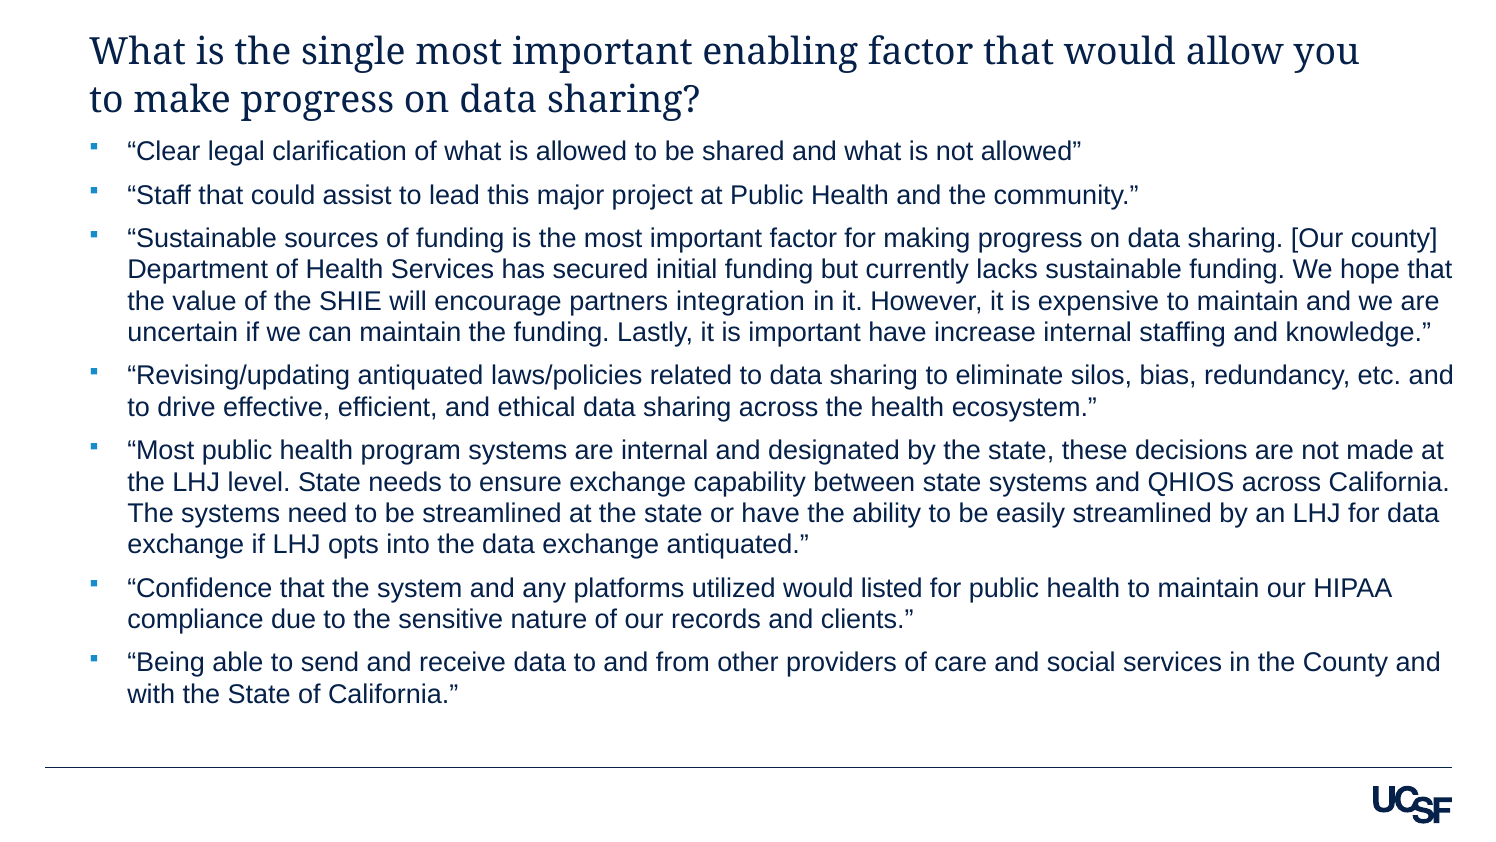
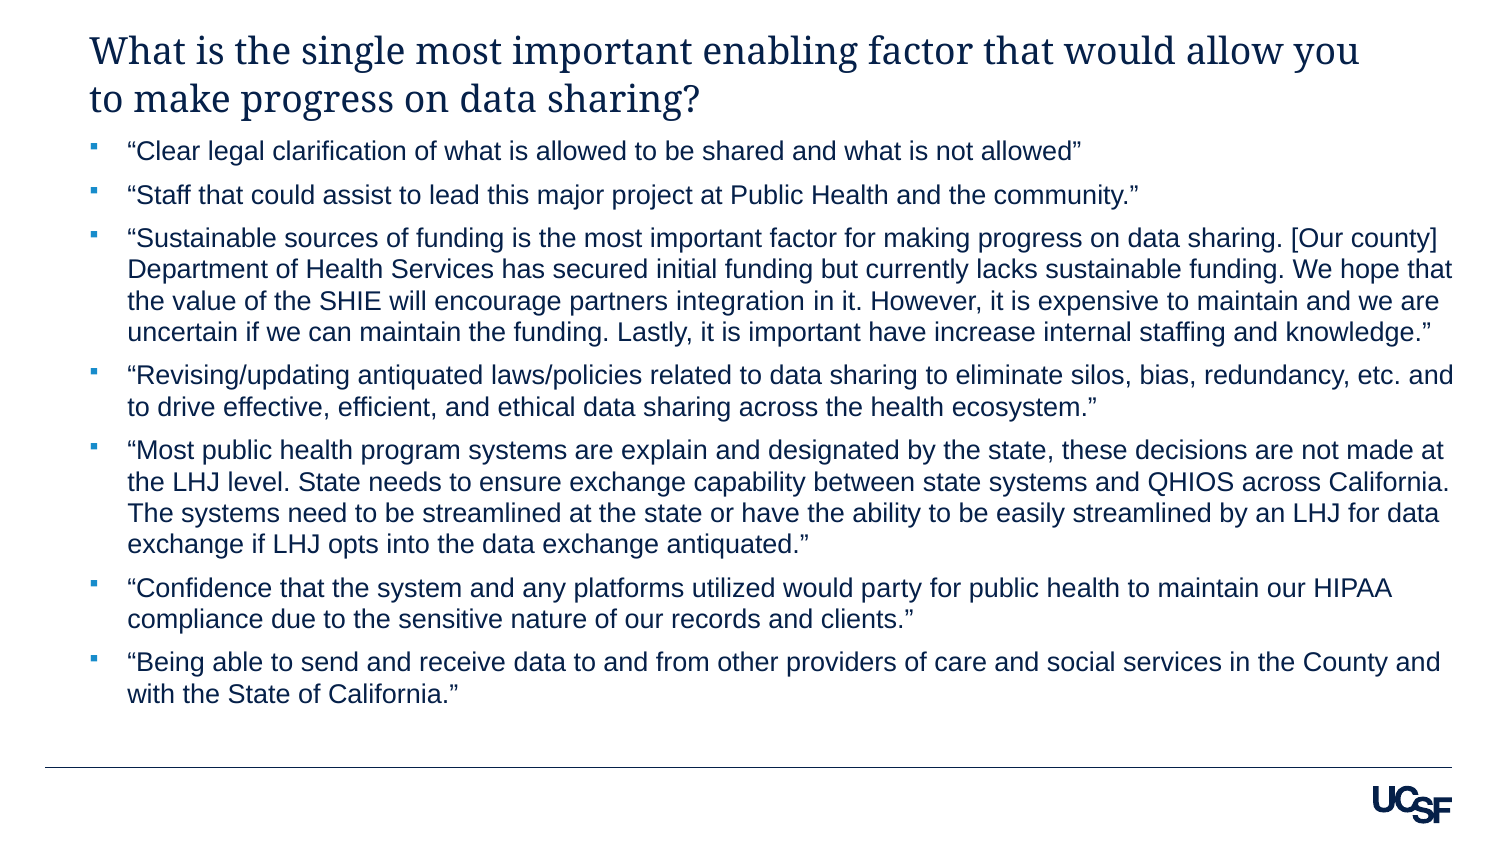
are internal: internal -> explain (665, 451)
listed: listed -> party (892, 588)
